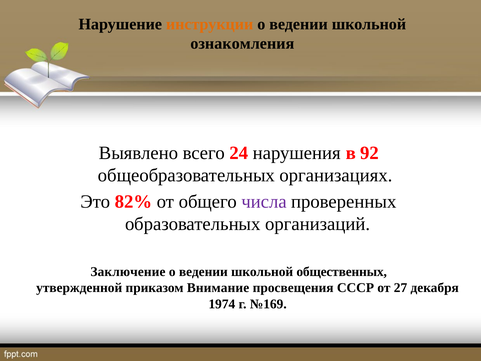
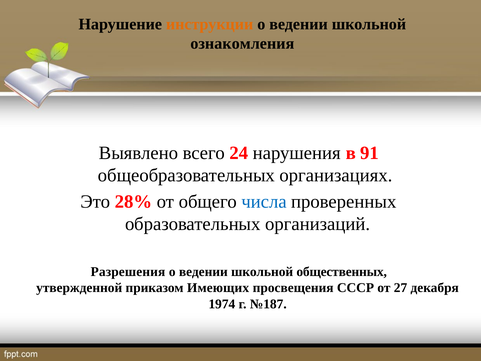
92: 92 -> 91 (370, 153)
82%: 82% -> 28% (134, 201)
числа colour: purple -> blue (264, 201)
Заключение: Заключение -> Разрешения (128, 272)
Внимание: Внимание -> Имеющих (218, 288)
№169: №169 -> №187 (268, 304)
